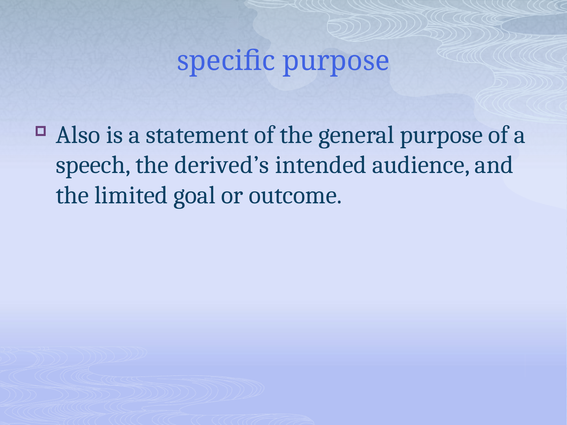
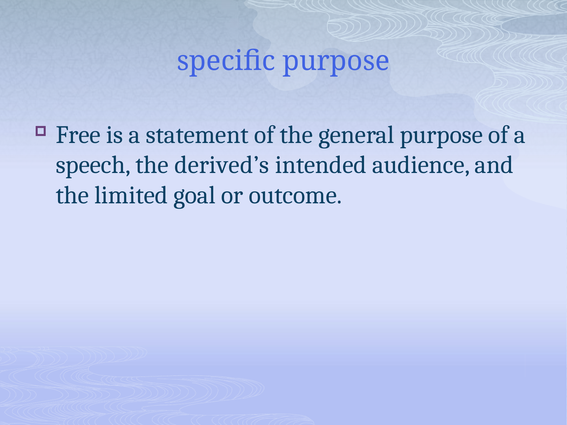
Also: Also -> Free (78, 135)
